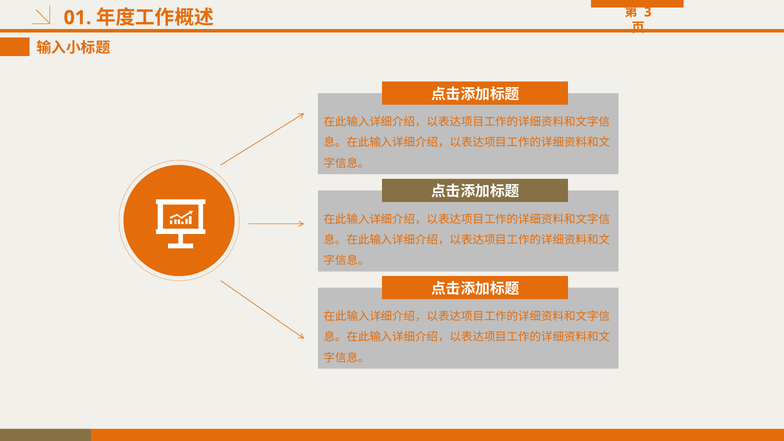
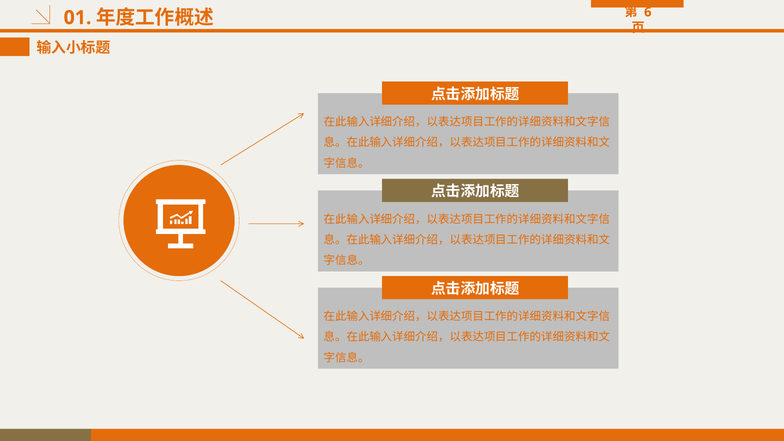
3: 3 -> 6 (648, 12)
